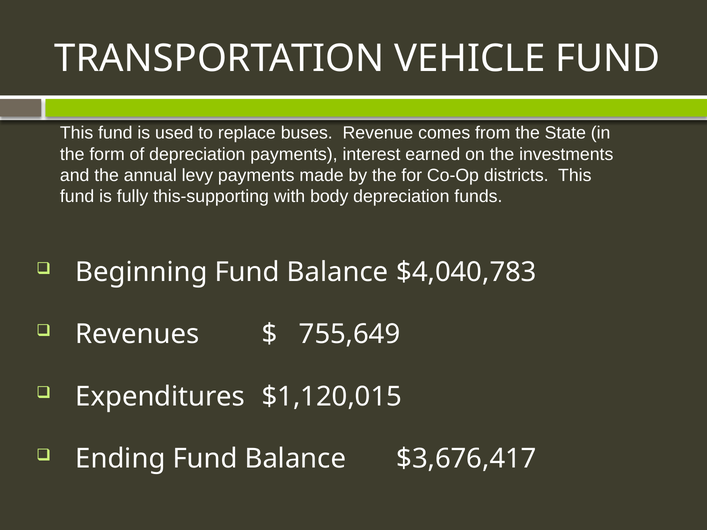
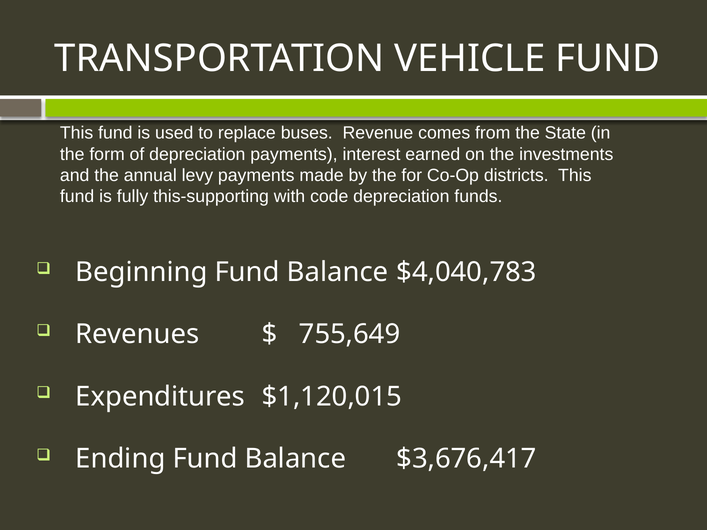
body: body -> code (329, 197)
